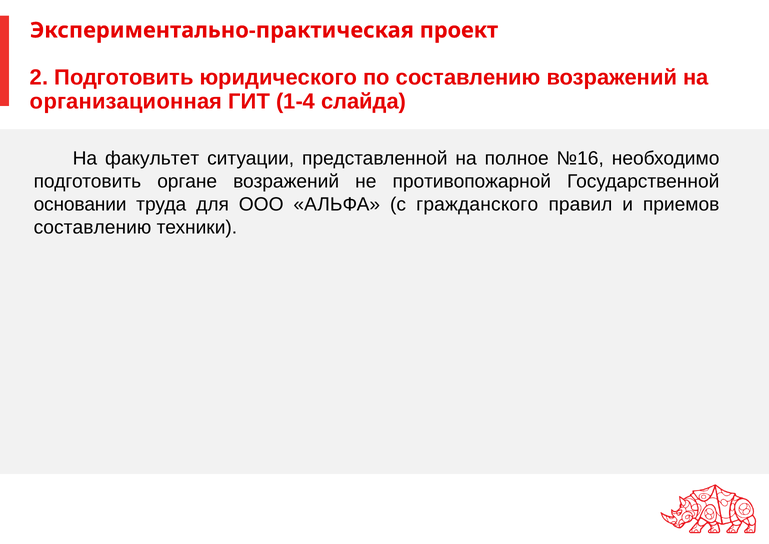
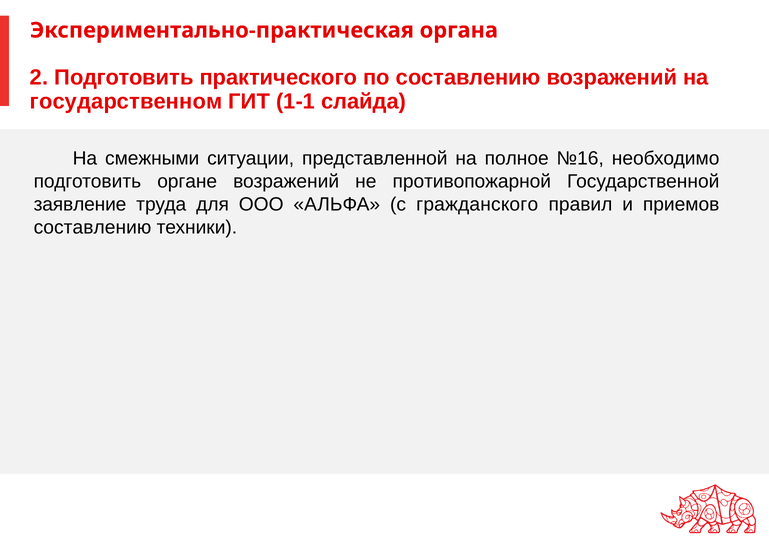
проект: проект -> органа (459, 30)
юридического: юридического -> практического (278, 78)
организационная: организационная -> государственном (126, 101)
1-4: 1-4 -> 1-1 (296, 101)
факультет: факультет -> смежными (152, 158)
основании: основании -> заявление (80, 205)
